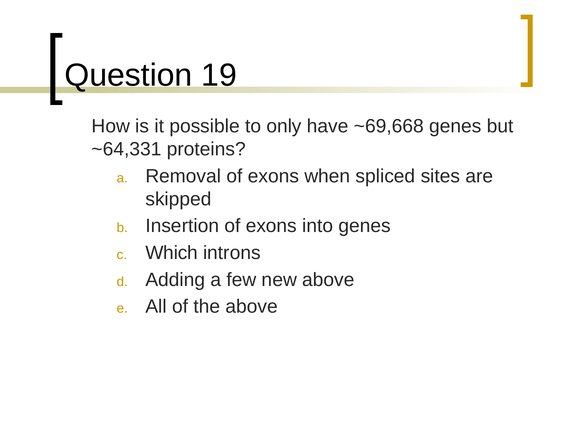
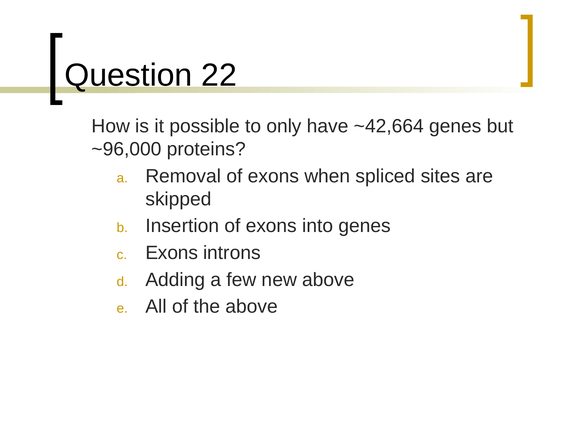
19: 19 -> 22 (219, 75)
~69,668: ~69,668 -> ~42,664 (389, 126)
~64,331: ~64,331 -> ~96,000 (127, 149)
Which: Which -> Exons (172, 253)
